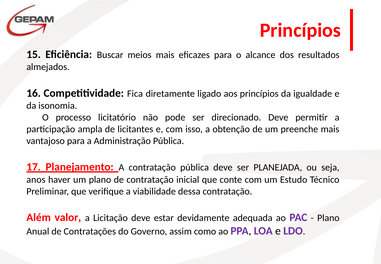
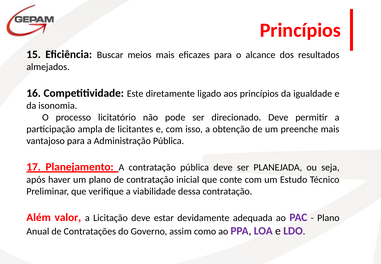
Fica: Fica -> Este (135, 94)
anos: anos -> após (36, 179)
